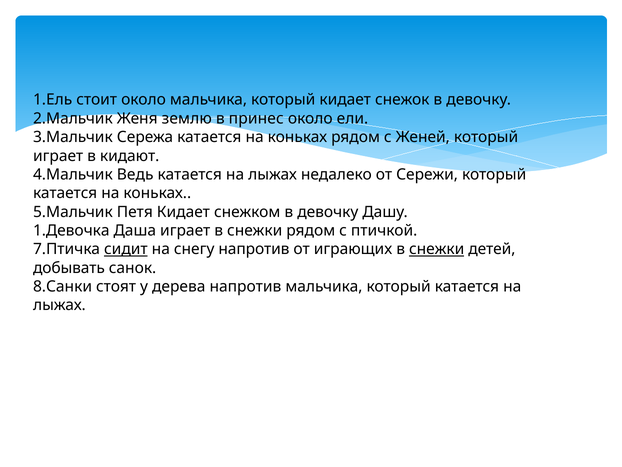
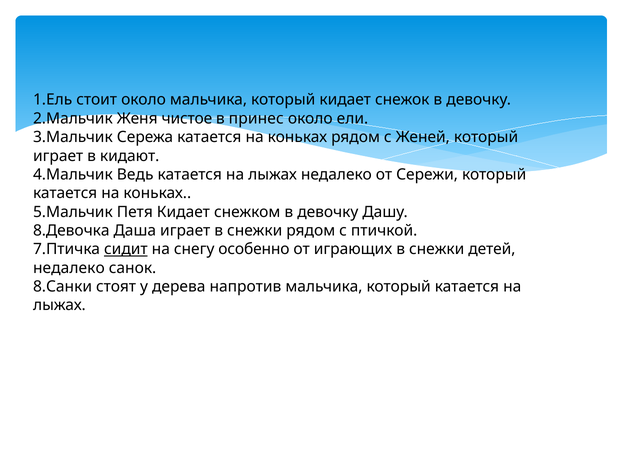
землю: землю -> чистое (187, 118)
1.Девочка: 1.Девочка -> 8.Девочка (71, 230)
снегу напротив: напротив -> особенно (254, 249)
снежки underline: present -> none (437, 249)
добывать: добывать -> недалеко (69, 268)
